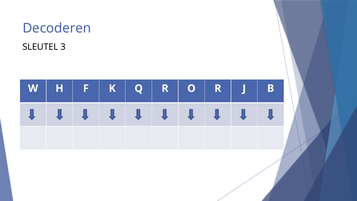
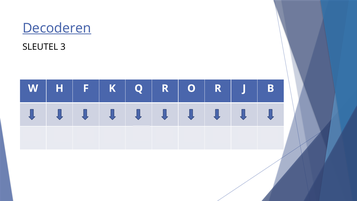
Decoderen underline: none -> present (57, 28)
